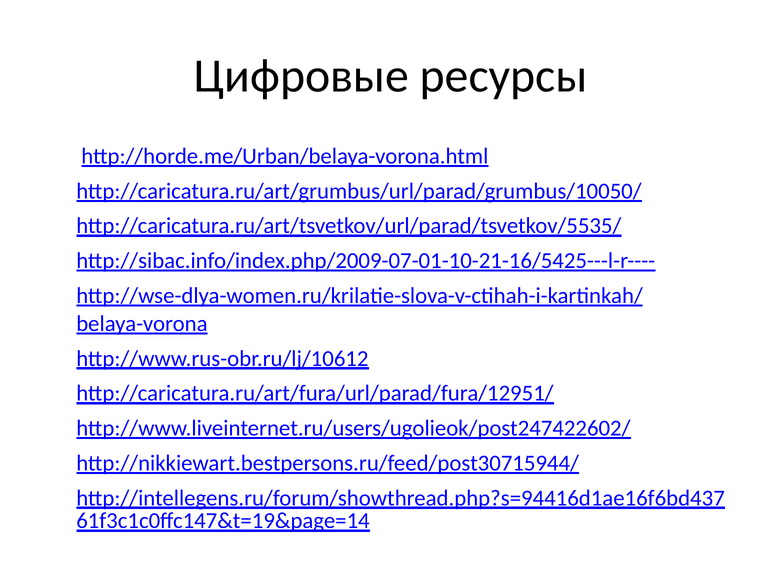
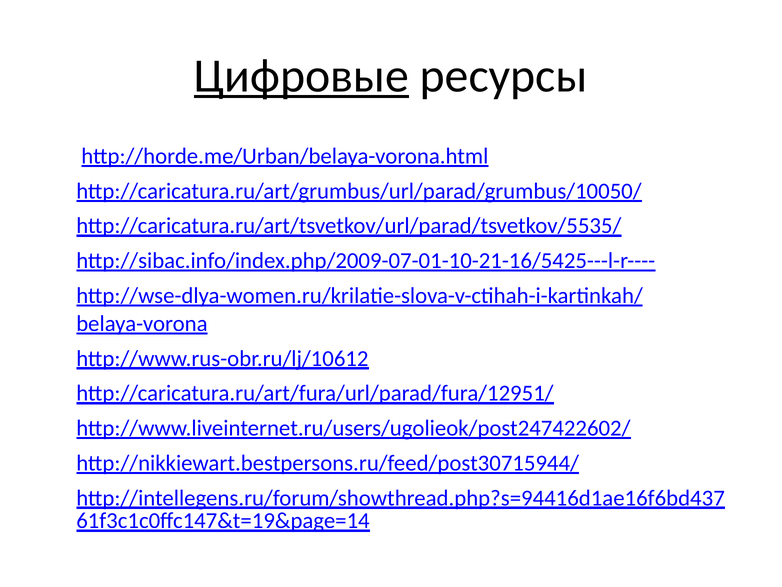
Цифровые underline: none -> present (301, 76)
